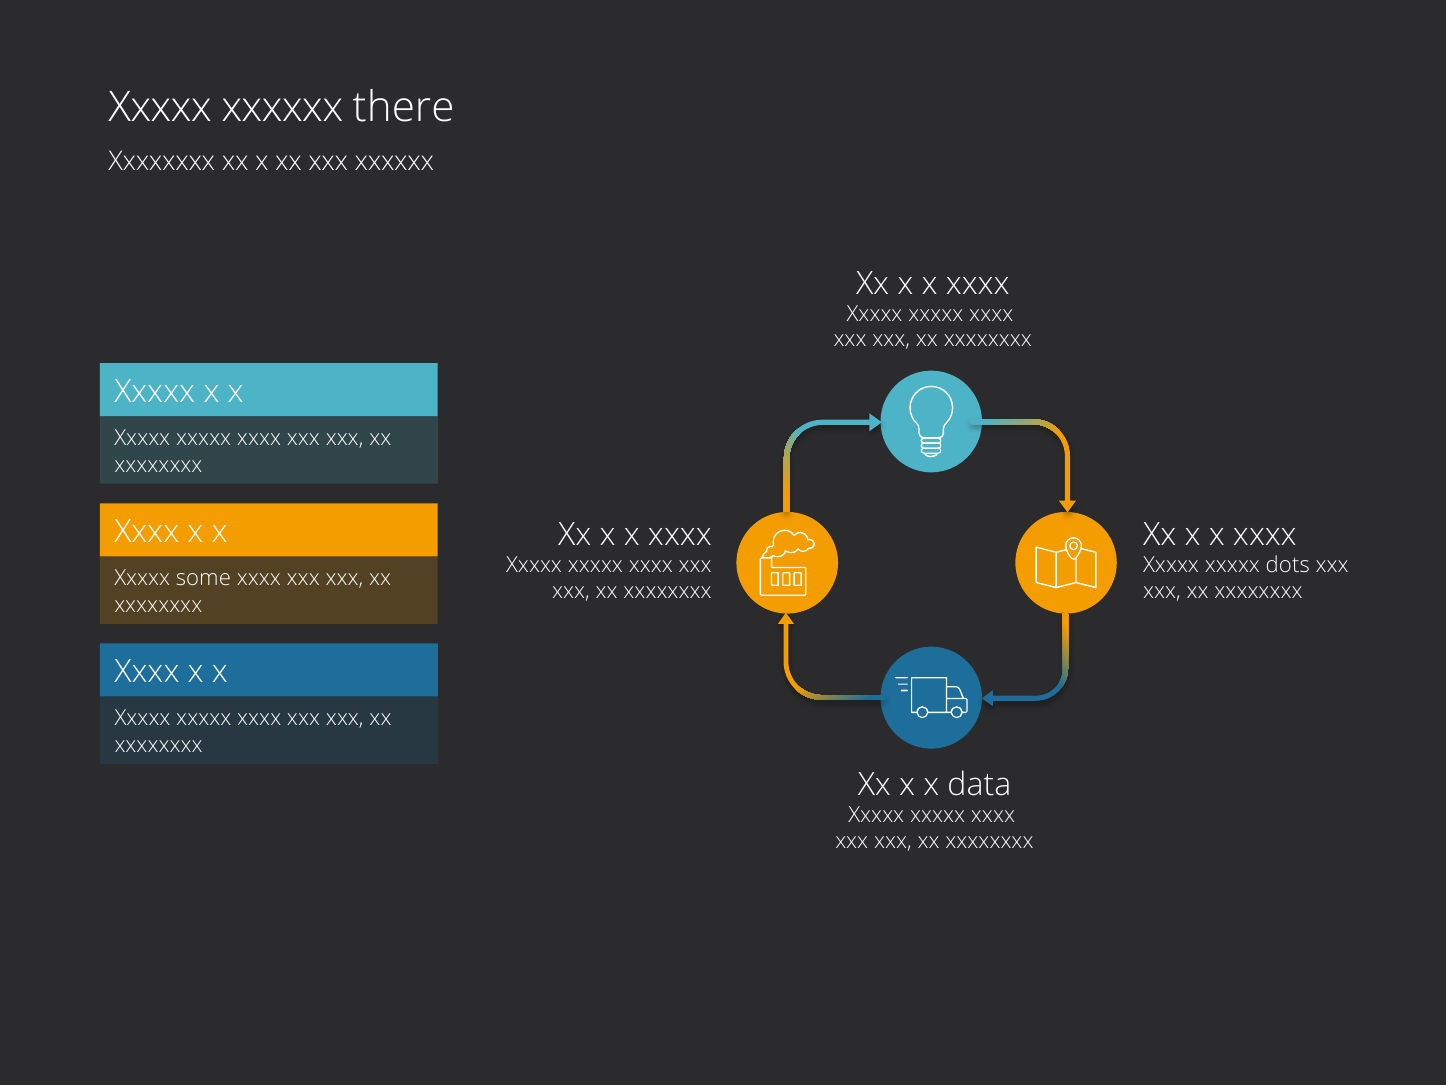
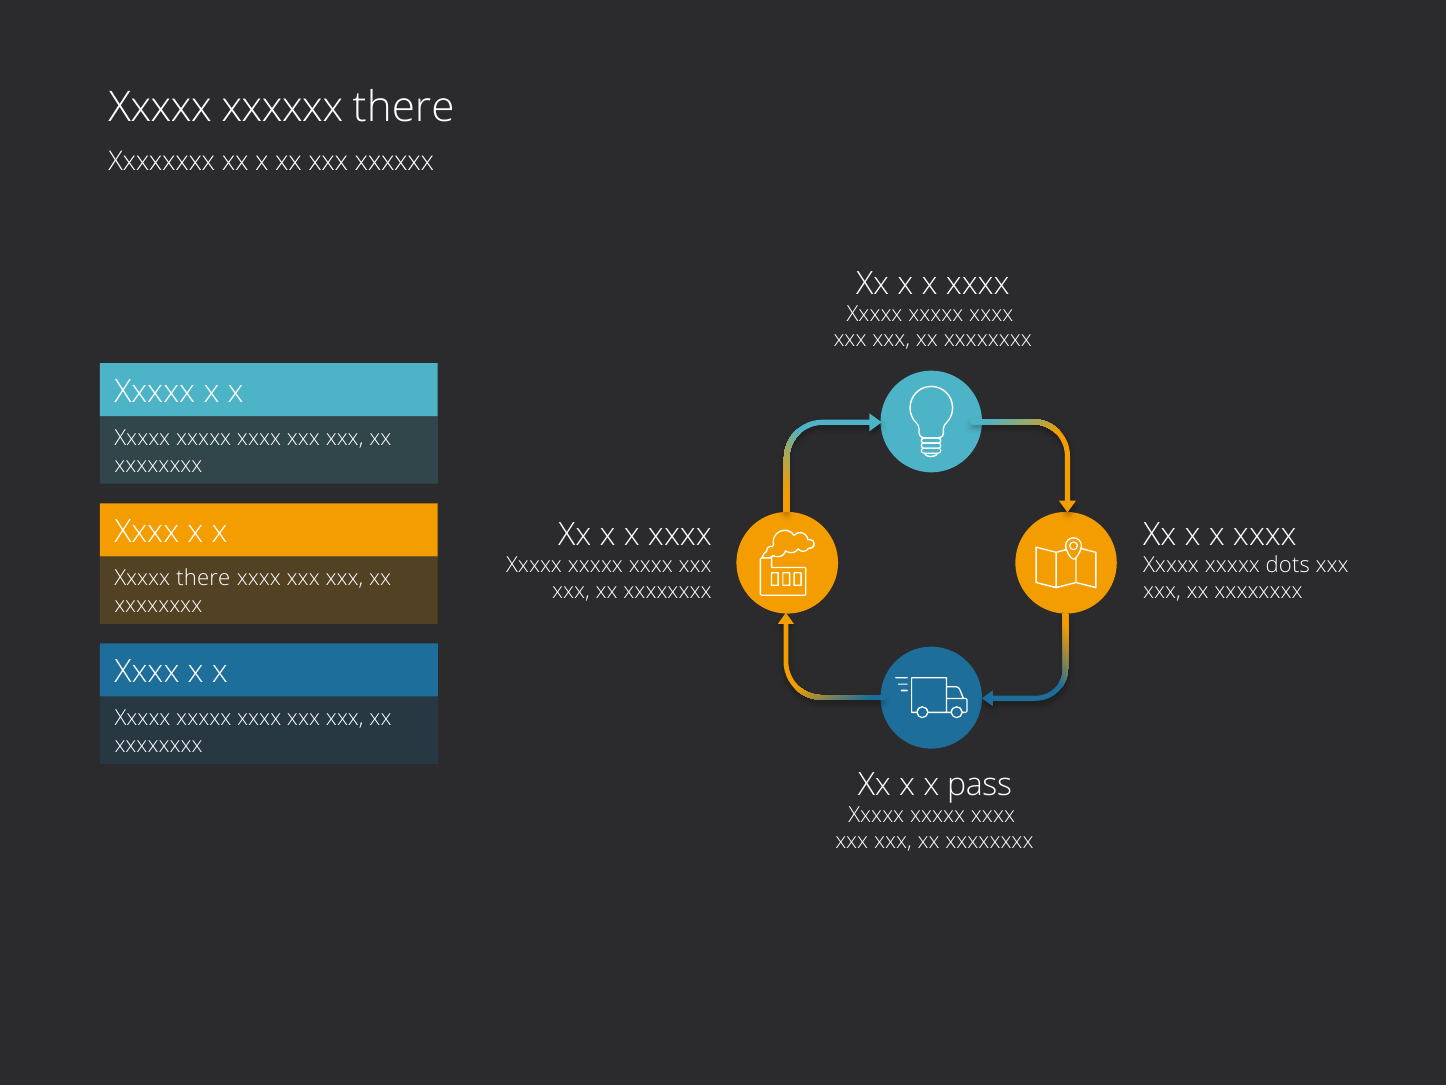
Xxxxx some: some -> there (203, 578)
data: data -> pass (980, 784)
